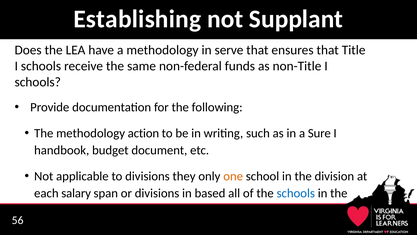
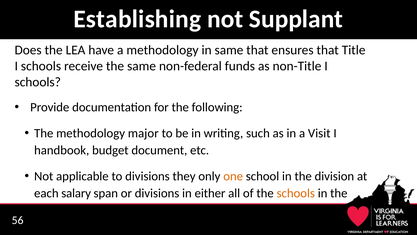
in serve: serve -> same (229, 50)
action: action -> major (143, 133)
a Sure: Sure -> Visit (319, 133)
based: based -> either (210, 193)
schools colour: blue -> orange (296, 193)
